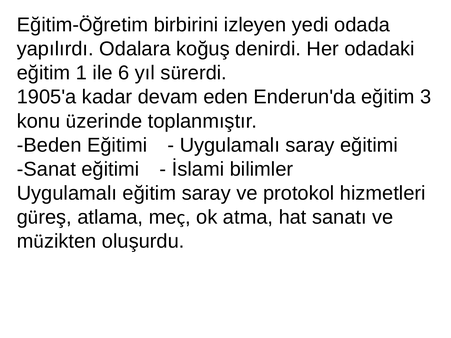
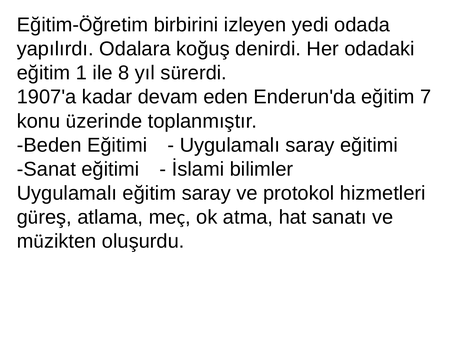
6: 6 -> 8 (124, 73)
1905'a: 1905'a -> 1907'a (47, 97)
3: 3 -> 7 (426, 97)
